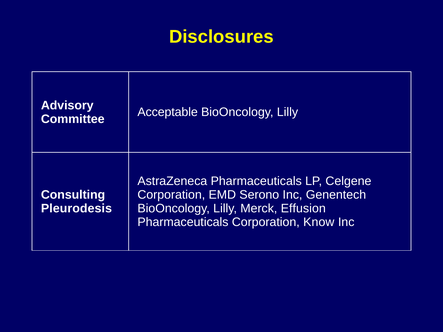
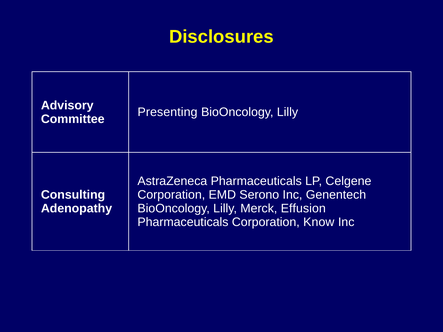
Acceptable: Acceptable -> Presenting (168, 112)
Pleurodesis: Pleurodesis -> Adenopathy (77, 209)
